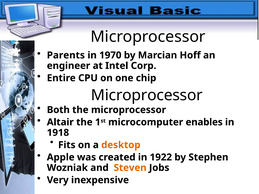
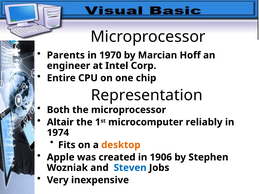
Microprocessor: Microprocessor -> Representation (147, 95)
enables: enables -> reliably (204, 122)
1918: 1918 -> 1974 (58, 133)
1922: 1922 -> 1906 (161, 157)
Steven colour: orange -> blue (130, 168)
